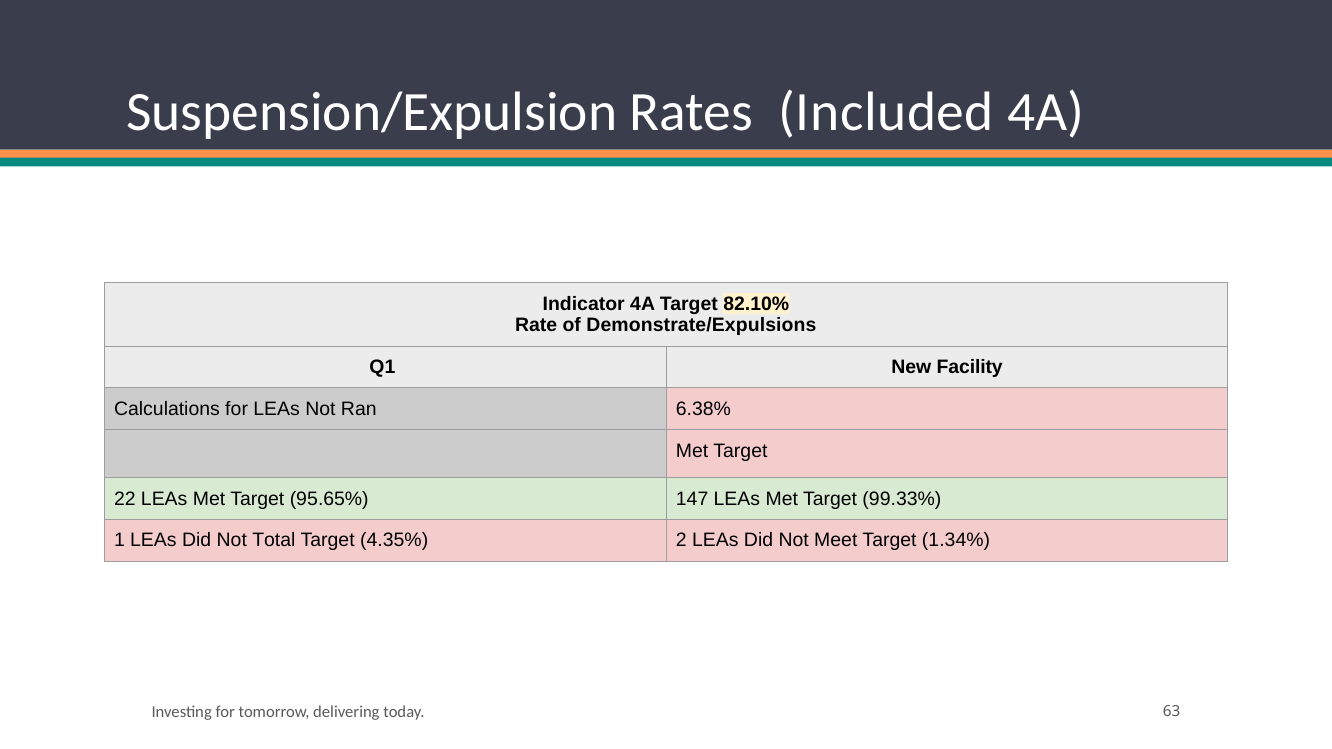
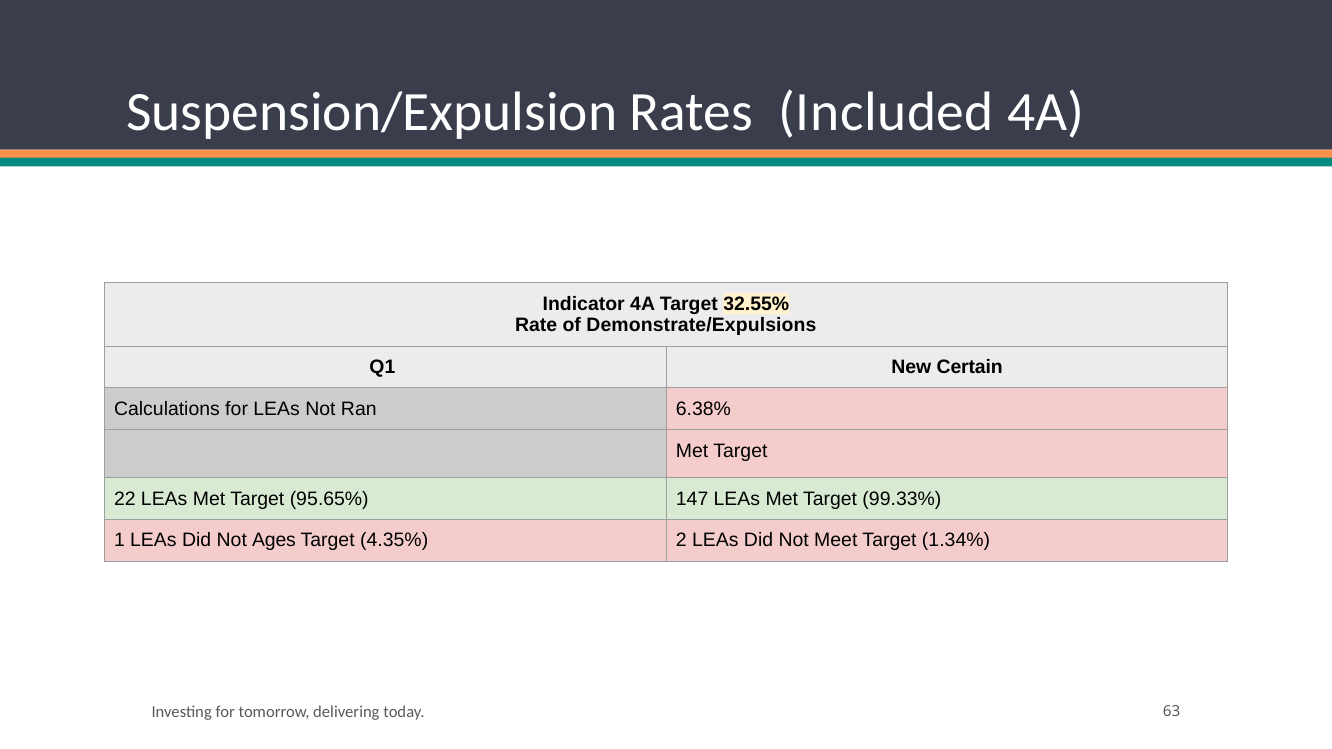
82.10%: 82.10% -> 32.55% (756, 304)
Facility: Facility -> Certain (970, 367)
Total: Total -> Ages (274, 541)
